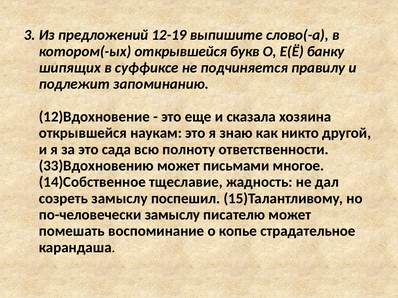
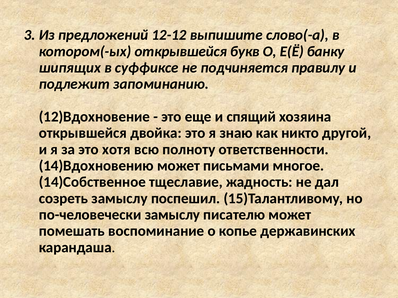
12-19: 12-19 -> 12-12 (169, 35)
сказала: сказала -> спящий (251, 117)
наукам: наукам -> двойка (156, 133)
сада: сада -> хотя (116, 150)
33)Вдохновению: 33)Вдохновению -> 14)Вдохновению (96, 166)
страдательное: страдательное -> державинских (308, 231)
